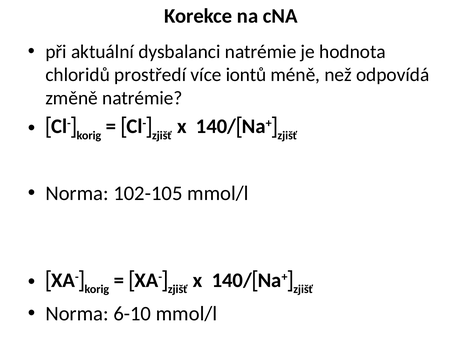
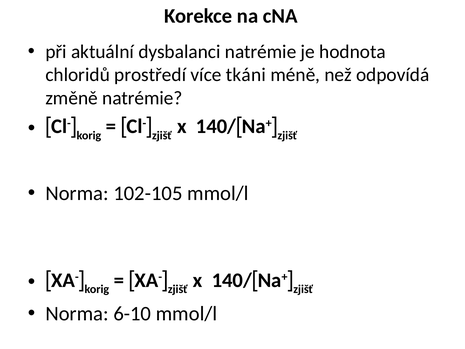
iontů: iontů -> tkáni (246, 75)
